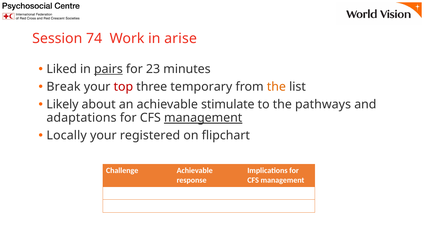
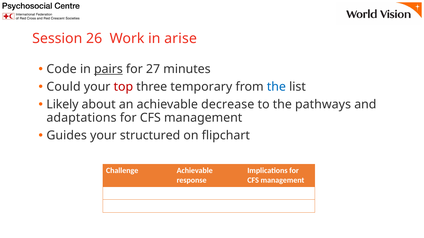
74: 74 -> 26 (94, 39)
Liked: Liked -> Code (62, 69)
23: 23 -> 27 (153, 69)
Break: Break -> Could (64, 87)
the colour: orange -> blue (276, 87)
stimulate: stimulate -> decrease (228, 105)
management underline: present -> none (203, 118)
Locally: Locally -> Guides (67, 136)
registered: registered -> structured (150, 136)
